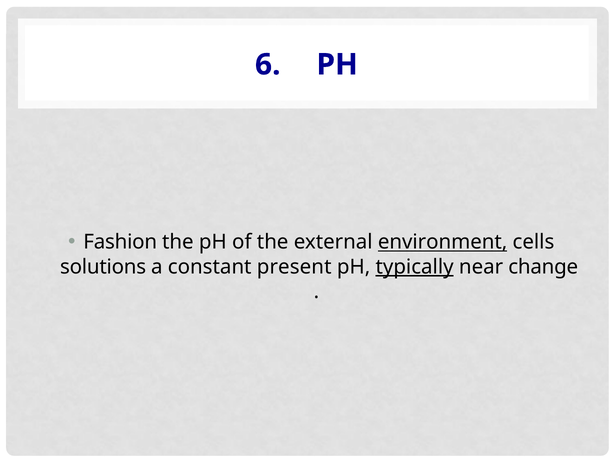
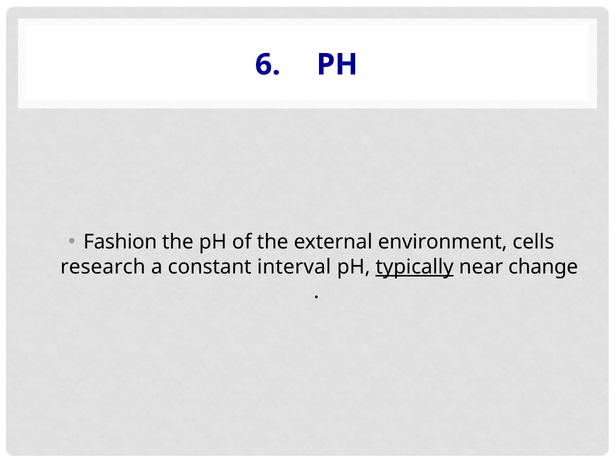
environment underline: present -> none (443, 242)
solutions: solutions -> research (103, 266)
present: present -> interval (294, 266)
